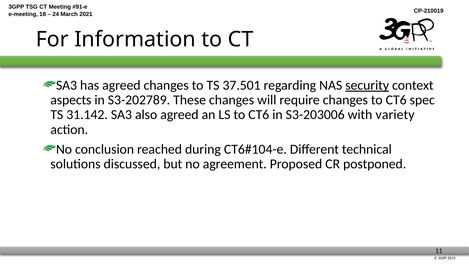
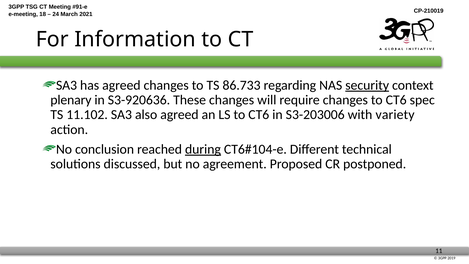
37.501: 37.501 -> 86.733 (242, 85)
aspects: aspects -> plenary (71, 100)
S3-202789: S3-202789 -> S3-920636 (139, 100)
31.142: 31.142 -> 11.102 (87, 115)
during underline: none -> present (203, 149)
